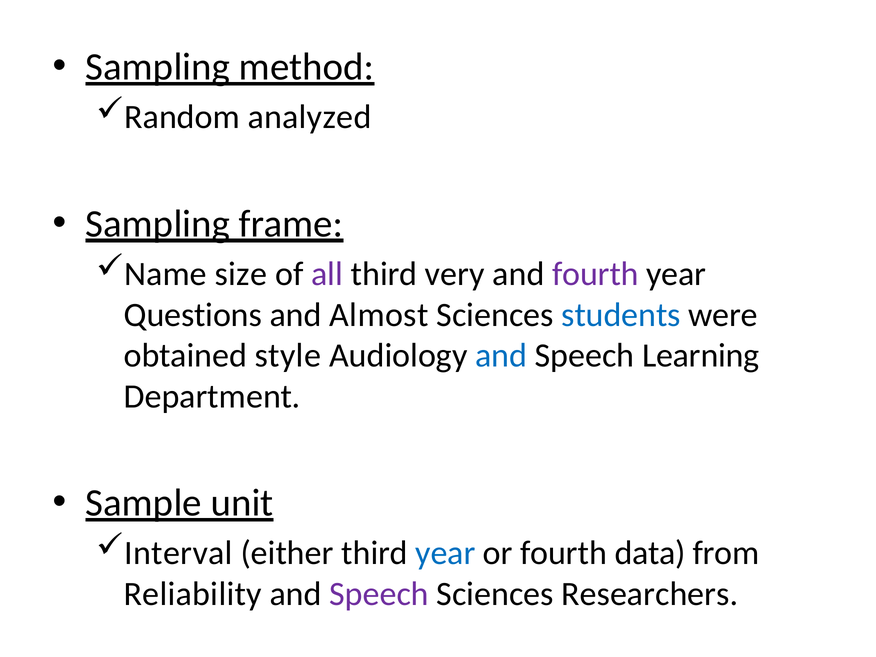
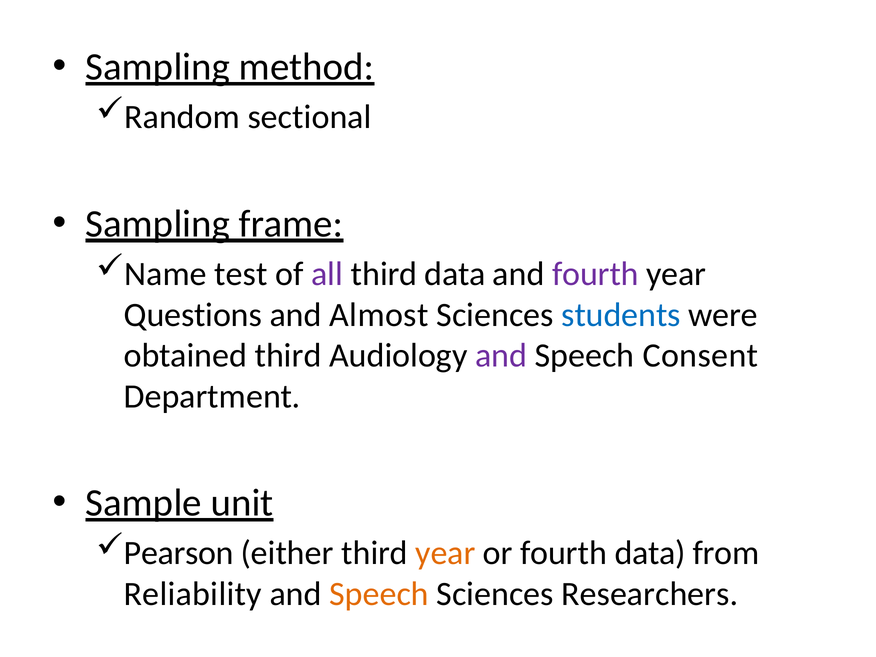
analyzed: analyzed -> sectional (310, 117)
size: size -> test (241, 274)
third very: very -> data (455, 274)
obtained style: style -> third (288, 356)
and colour: blue -> purple (501, 356)
Learning: Learning -> Consent (700, 356)
Interval: Interval -> Pearson (179, 553)
year colour: blue -> orange (445, 553)
Speech colour: purple -> orange (379, 594)
